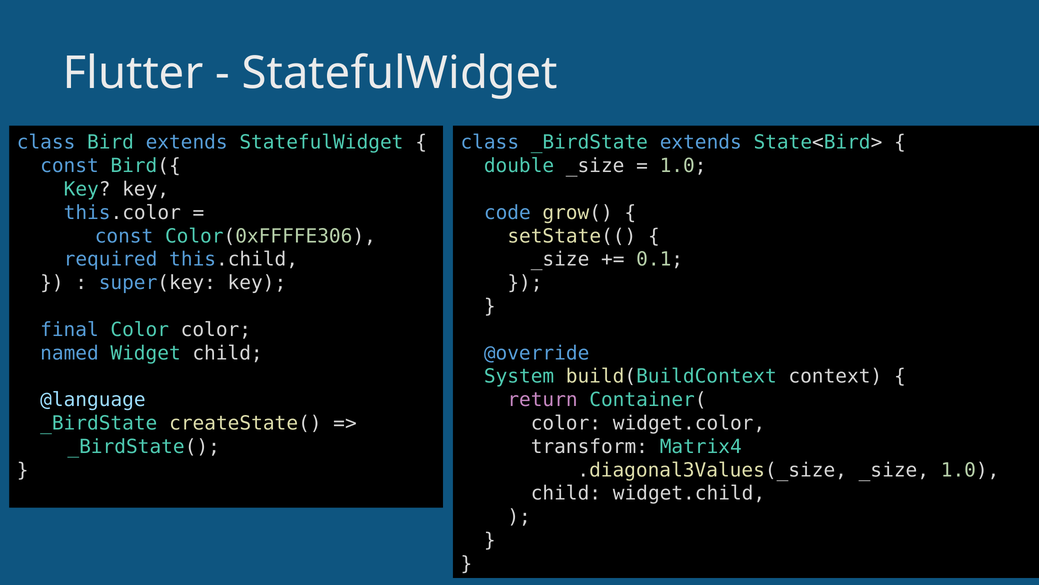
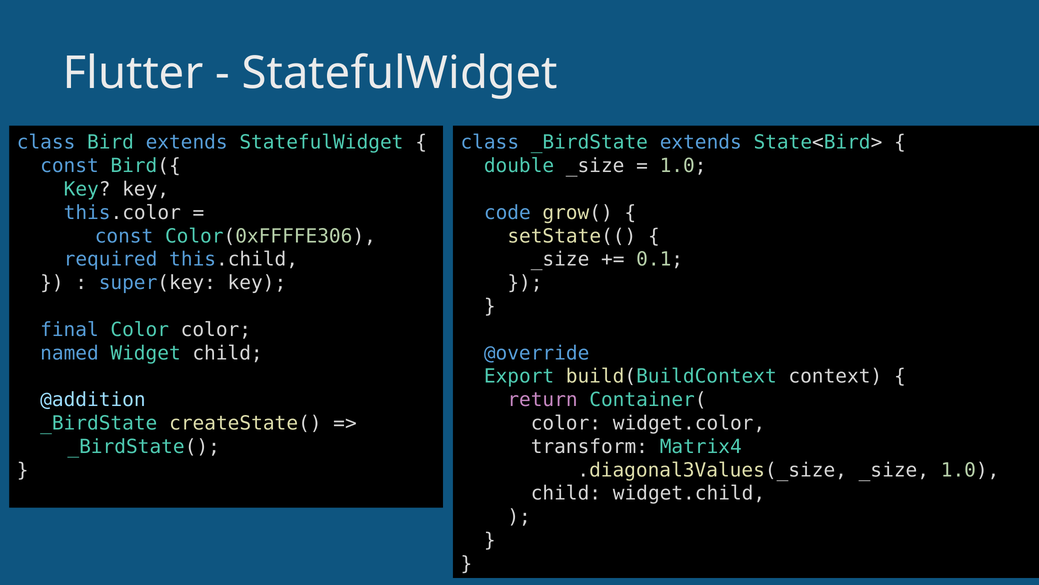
System: System -> Export (519, 376)
@language: @language -> @addition (93, 400)
